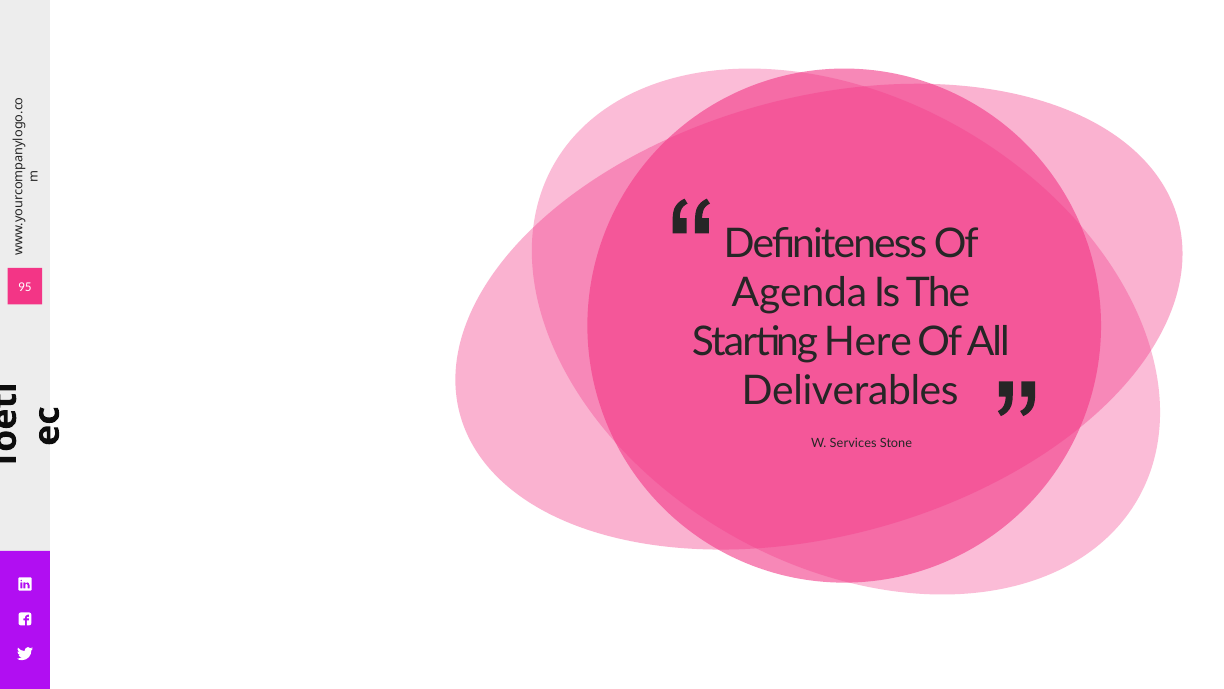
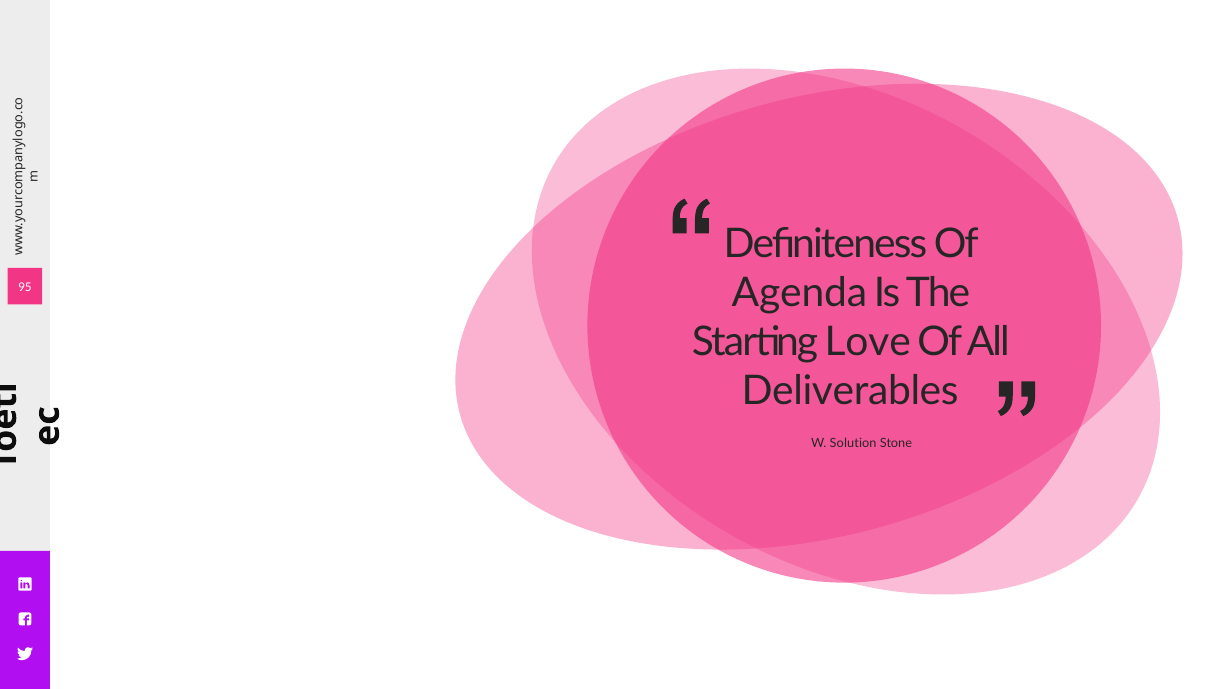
Here: Here -> Love (868, 342)
Services: Services -> Solution (853, 443)
